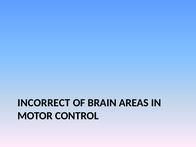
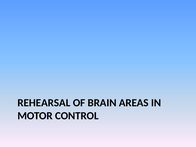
INCORRECT: INCORRECT -> REHEARSAL (44, 103)
